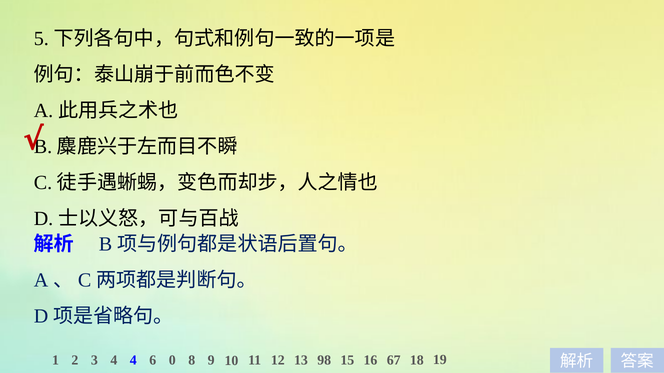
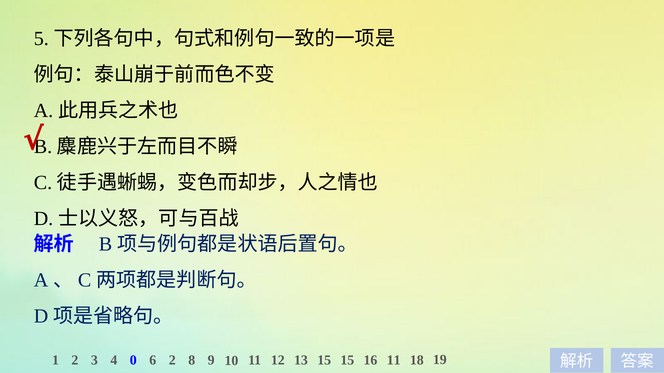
4 4: 4 -> 0 (133, 361)
6 0: 0 -> 2 (172, 361)
13 98: 98 -> 15 (324, 361)
16 67: 67 -> 11 (394, 361)
